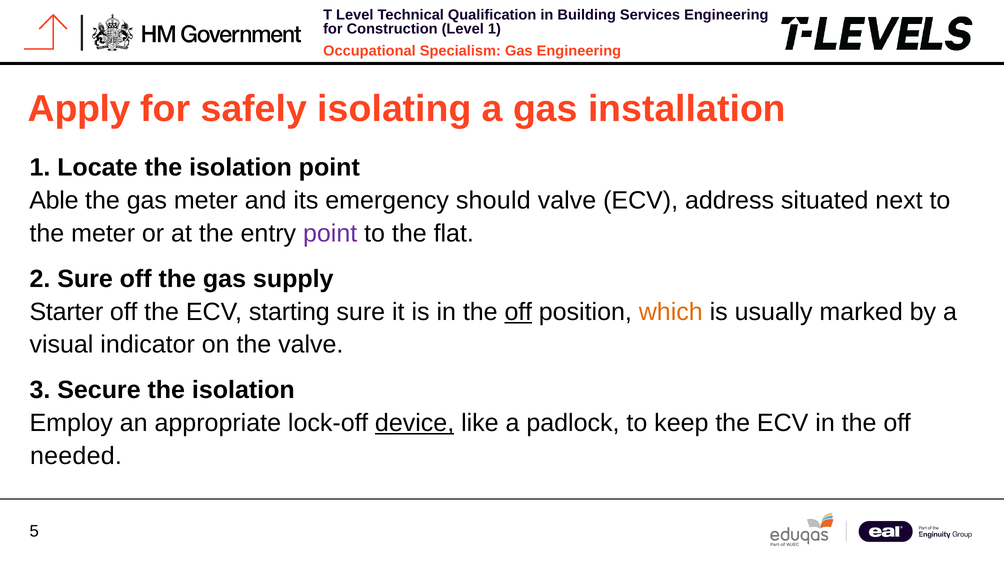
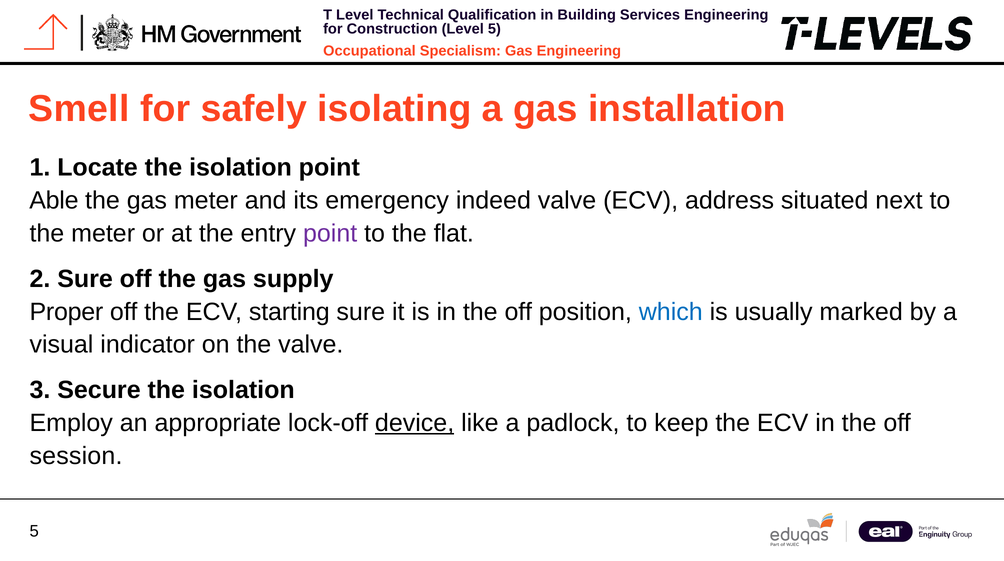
1: 1 -> 5 (494, 29)
Apply: Apply -> Smell (79, 109)
should: should -> indeed (493, 200)
Starter: Starter -> Proper (66, 312)
off underline: present -> none (518, 312)
which colour: orange -> blue (671, 312)
needed: needed -> session (76, 456)
